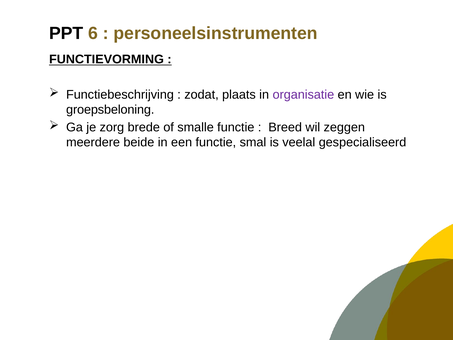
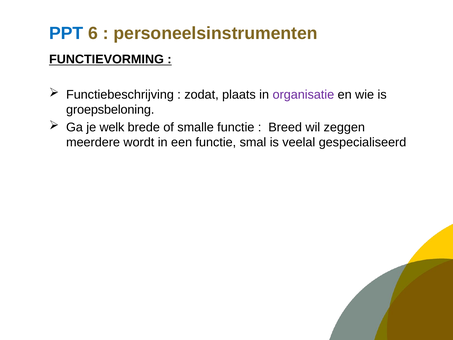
PPT colour: black -> blue (66, 33)
zorg: zorg -> welk (112, 127)
beide: beide -> wordt (139, 142)
